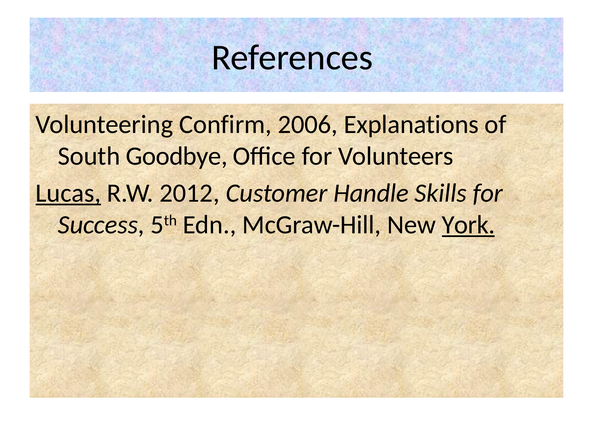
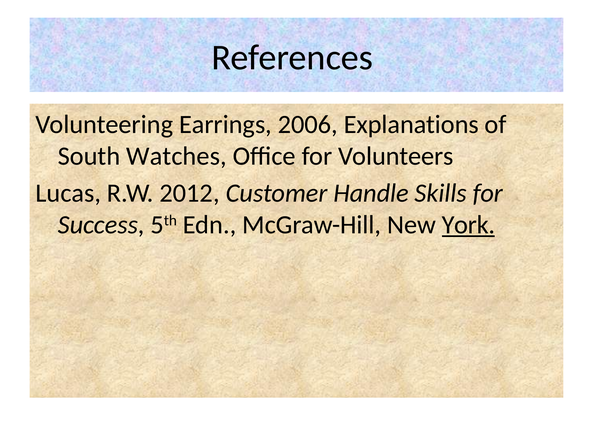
Confirm: Confirm -> Earrings (225, 124)
Goodbye: Goodbye -> Watches (177, 156)
Lucas underline: present -> none (68, 193)
